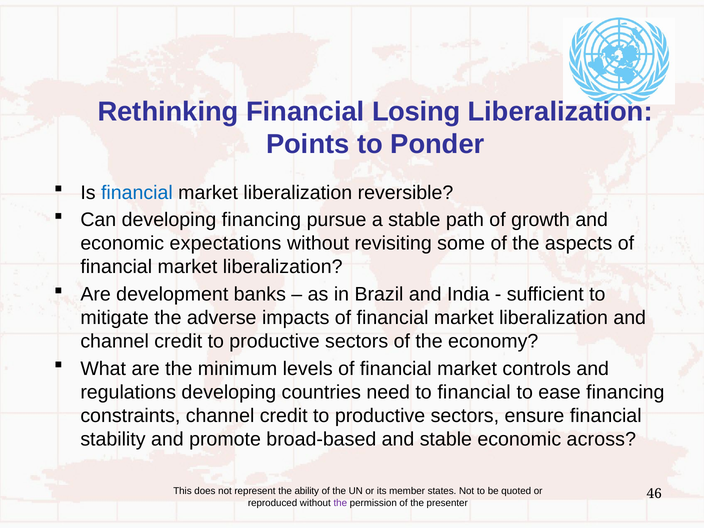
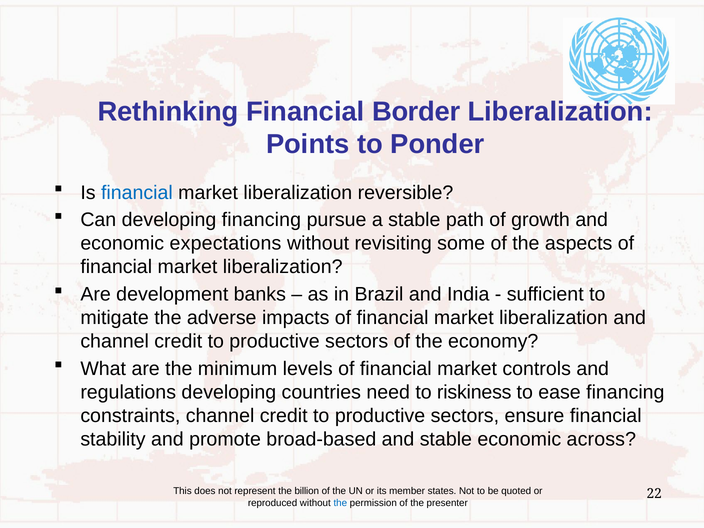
Losing: Losing -> Border (416, 112)
to financial: financial -> riskiness (474, 392)
ability: ability -> billion (307, 491)
the colour: purple -> blue (340, 503)
46: 46 -> 22 (654, 494)
